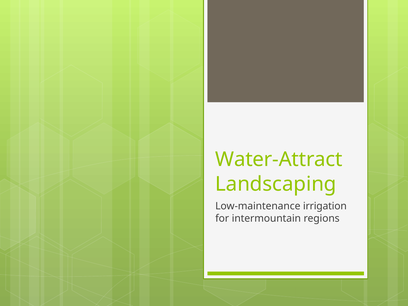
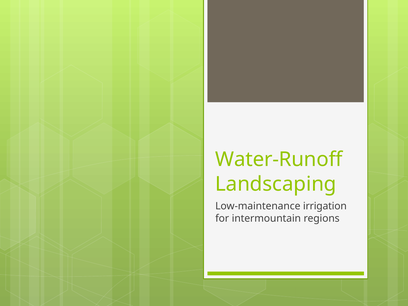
Water-Attract: Water-Attract -> Water-Runoff (279, 159)
